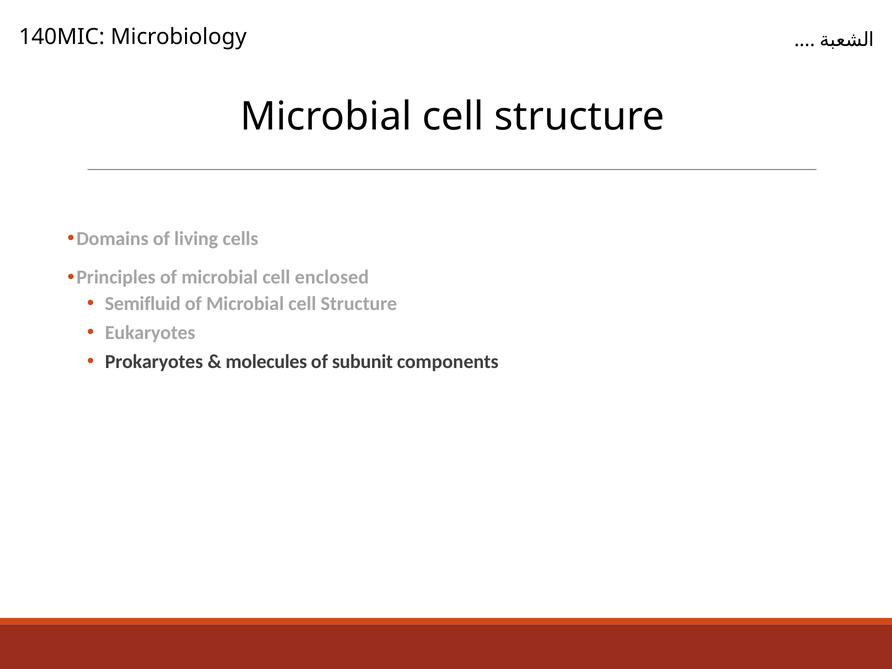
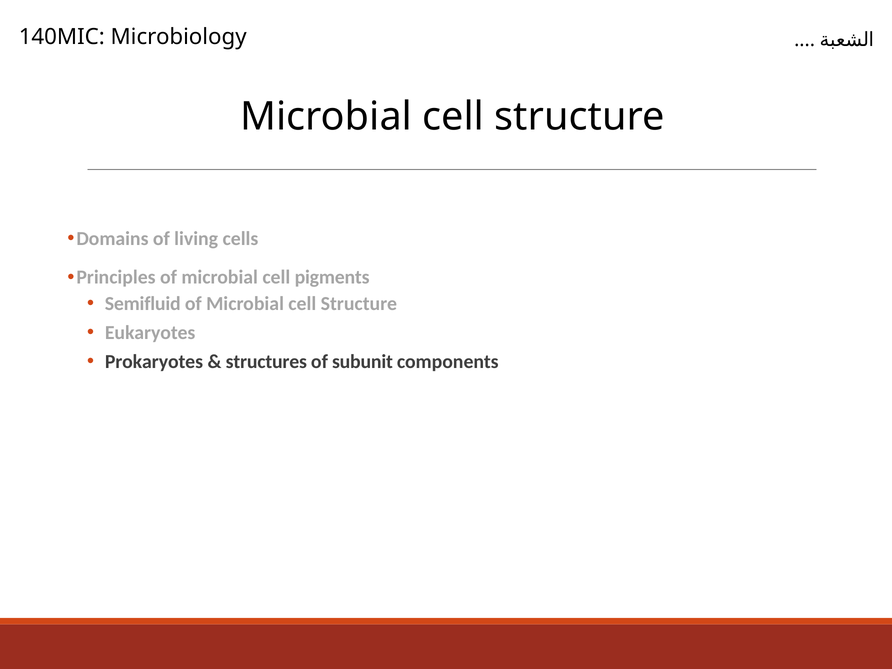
enclosed: enclosed -> pigments (332, 277)
molecules: molecules -> structures (266, 361)
